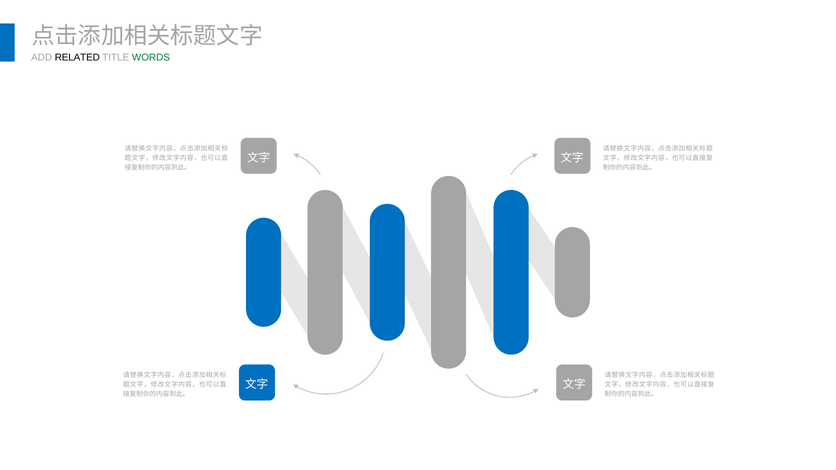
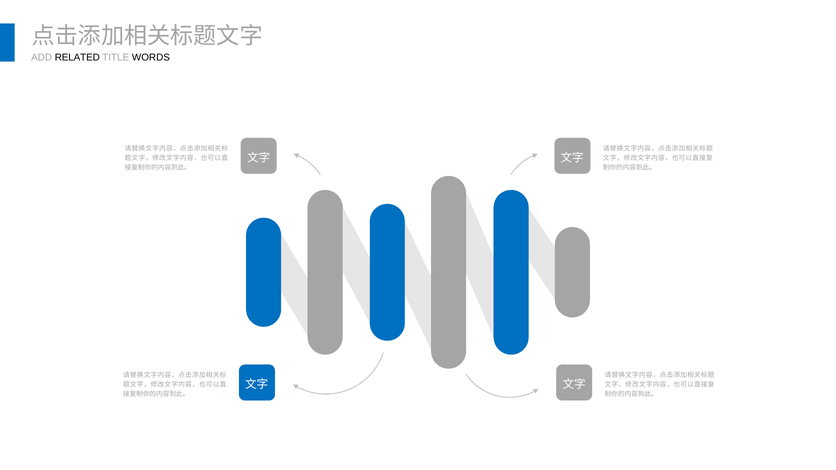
WORDS colour: green -> black (151, 57)
